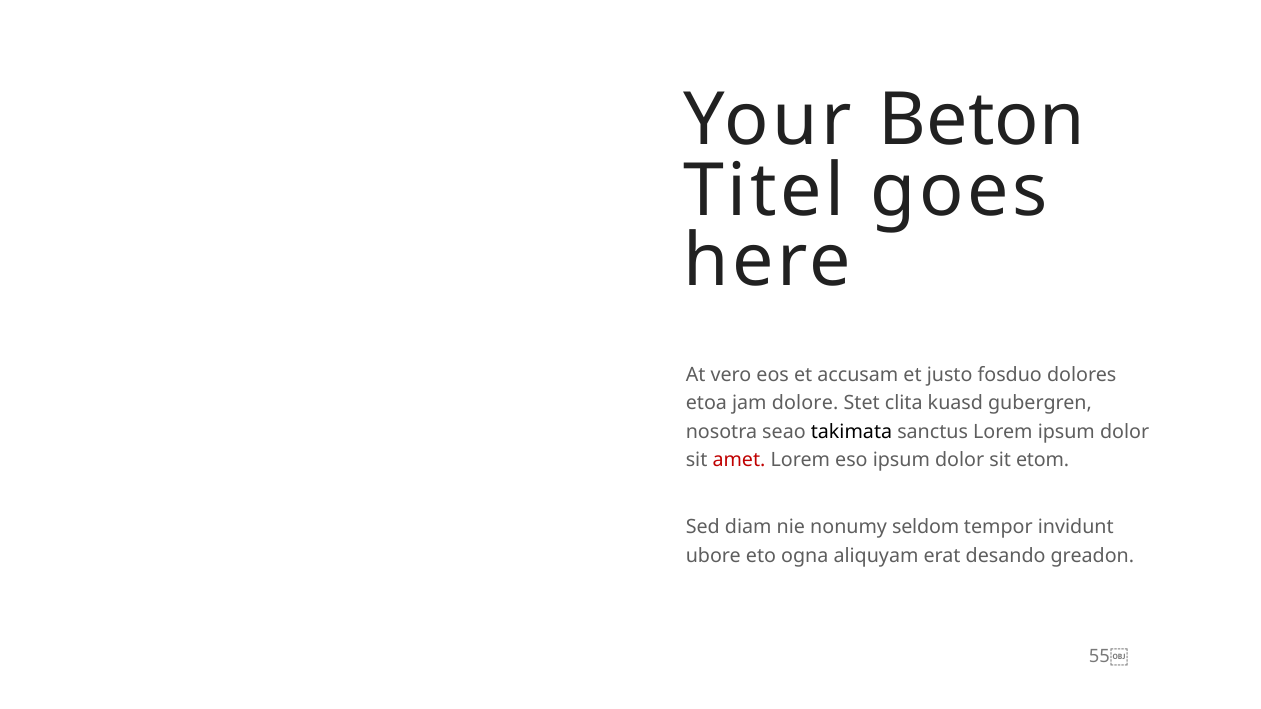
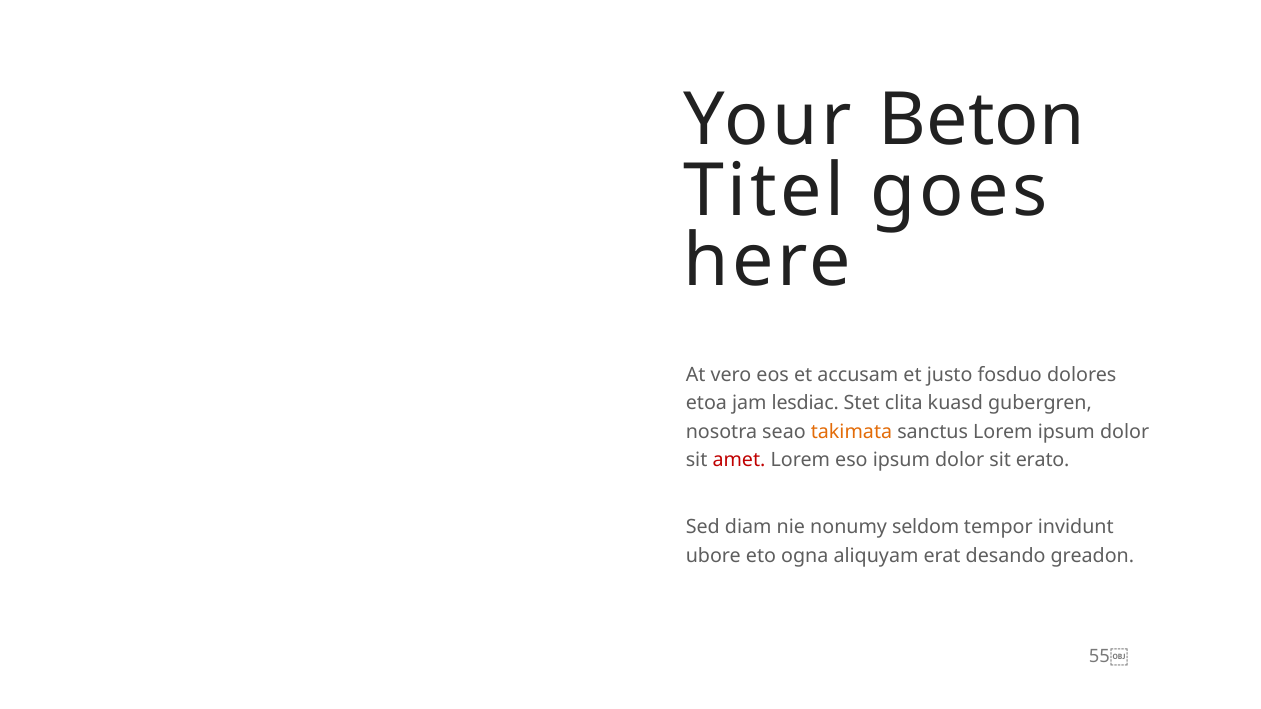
dolore: dolore -> lesdiac (805, 404)
takimata colour: black -> orange (851, 432)
etom: etom -> erato (1043, 460)
